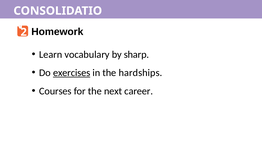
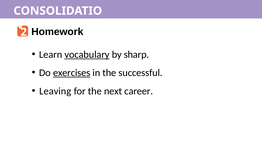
vocabulary underline: none -> present (87, 55)
hardships: hardships -> successful (141, 73)
Courses: Courses -> Leaving (55, 91)
